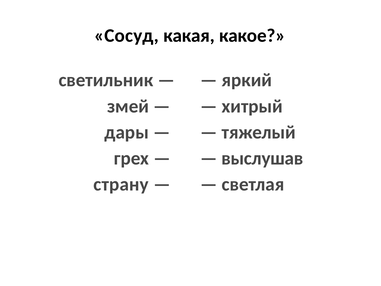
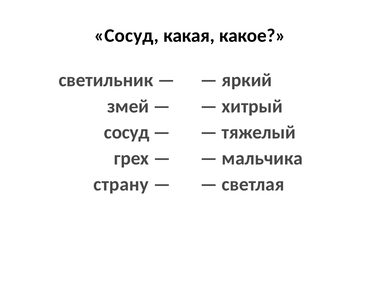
дары: дары -> сосуд (127, 132)
выслушав: выслушав -> мальчика (262, 158)
